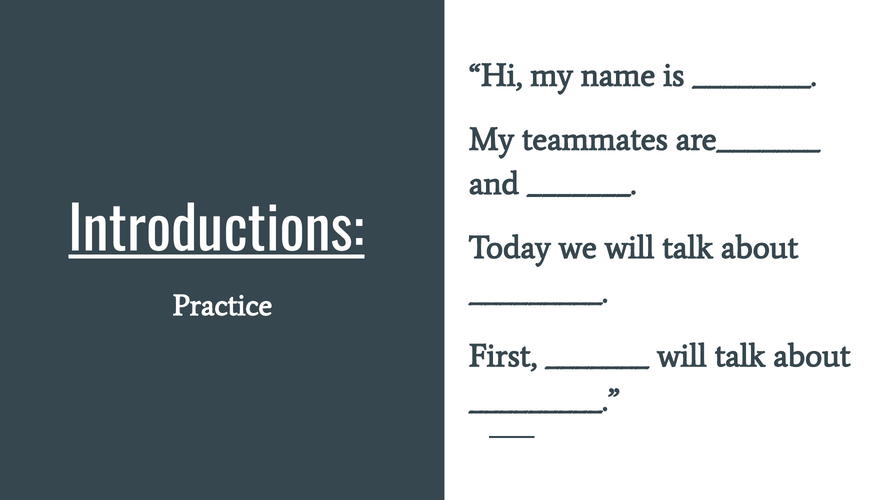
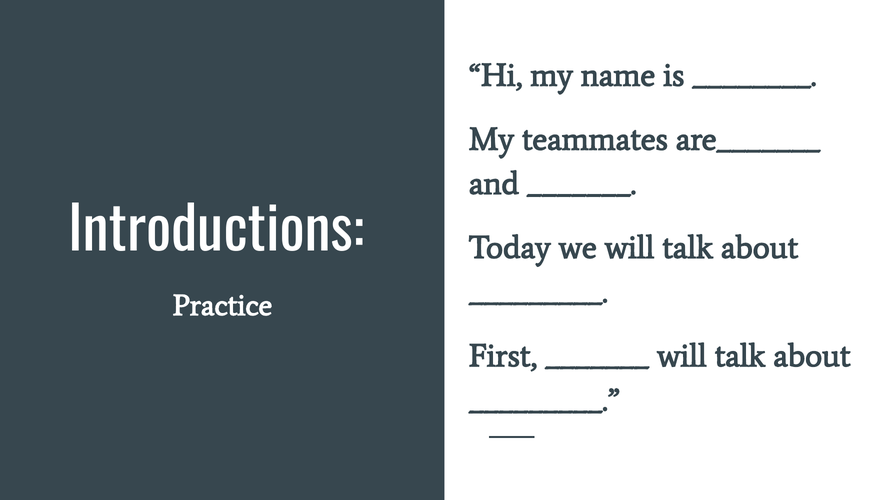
Introductions underline: present -> none (216, 231)
